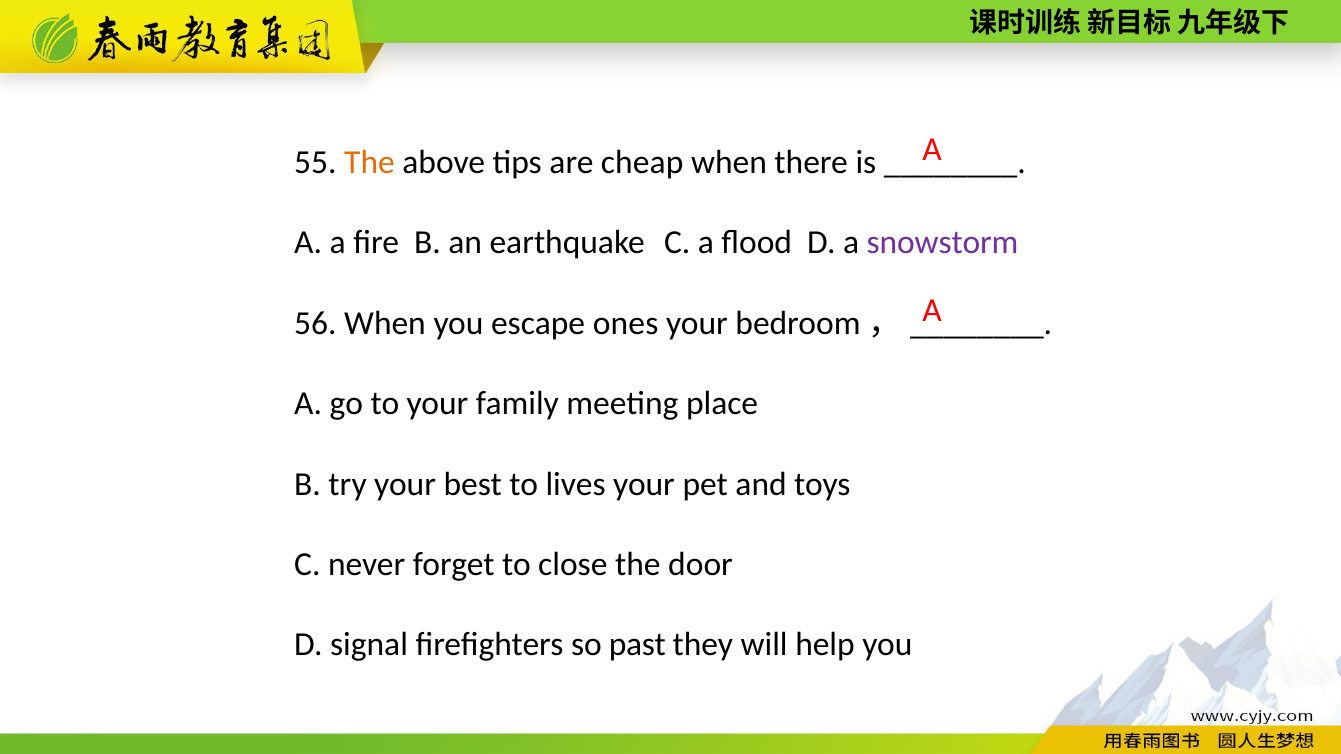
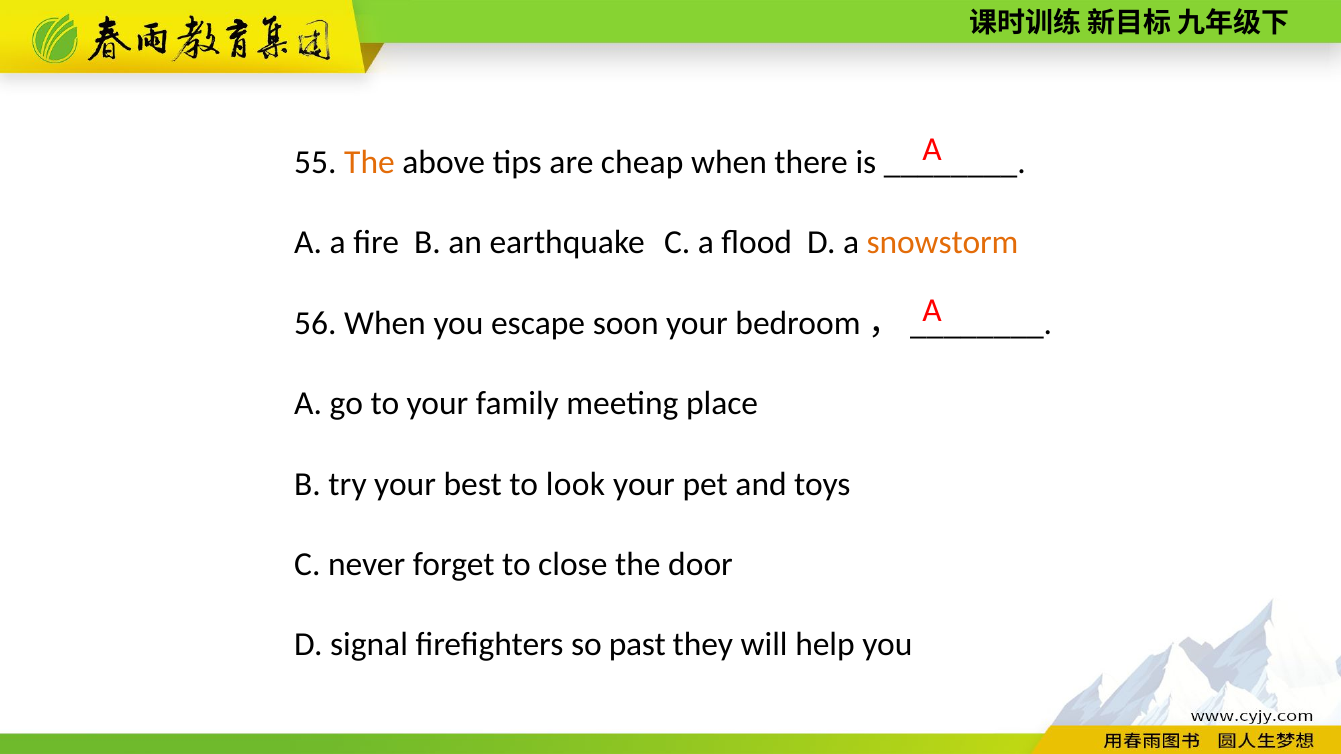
snowstorm colour: purple -> orange (943, 243)
ones: ones -> soon (626, 323)
lives: lives -> look (575, 484)
